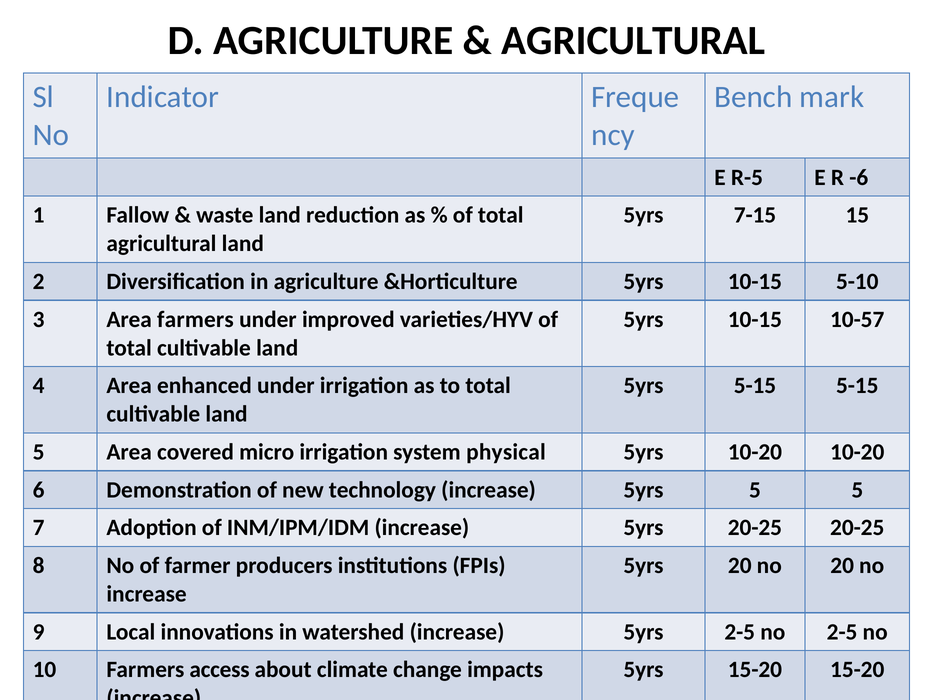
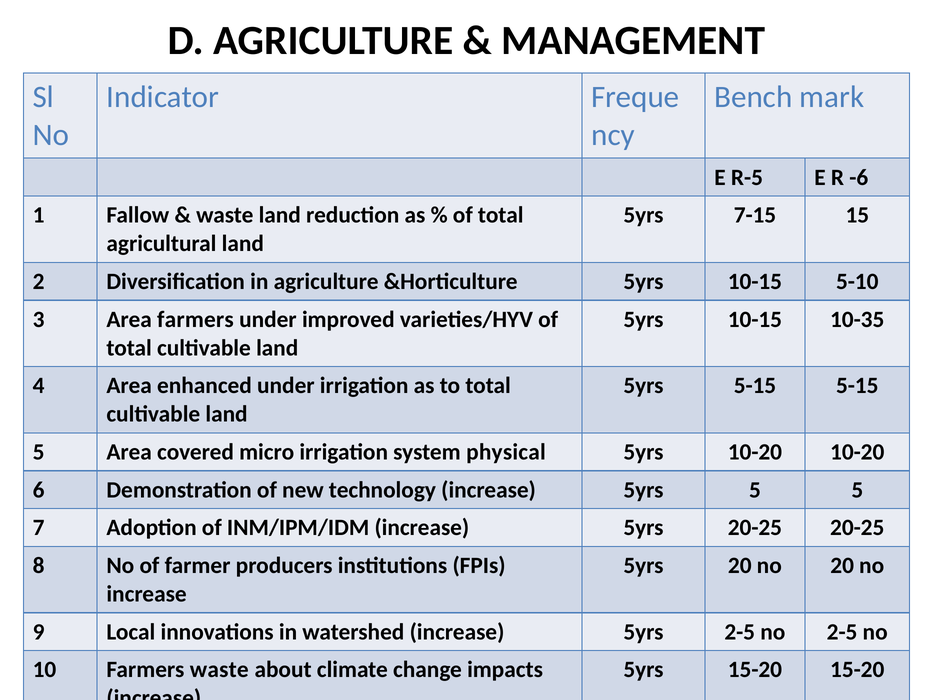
AGRICULTURAL: AGRICULTURAL -> MANAGEMENT (633, 41)
10-57: 10-57 -> 10-35 (857, 319)
Farmers access: access -> waste (219, 670)
